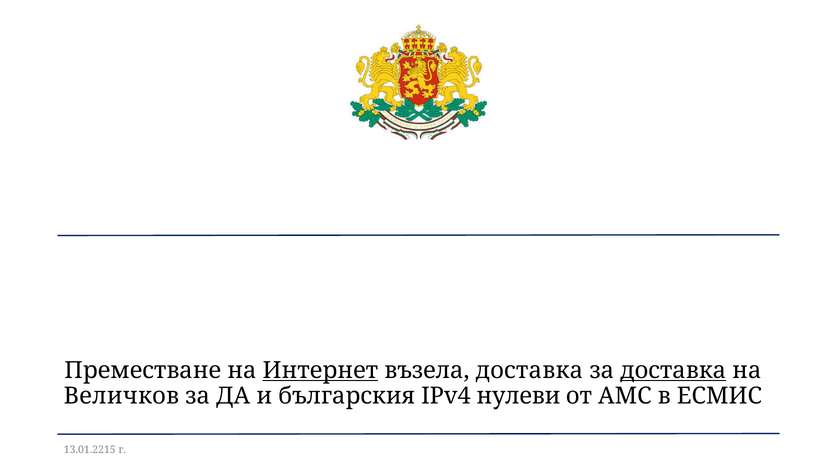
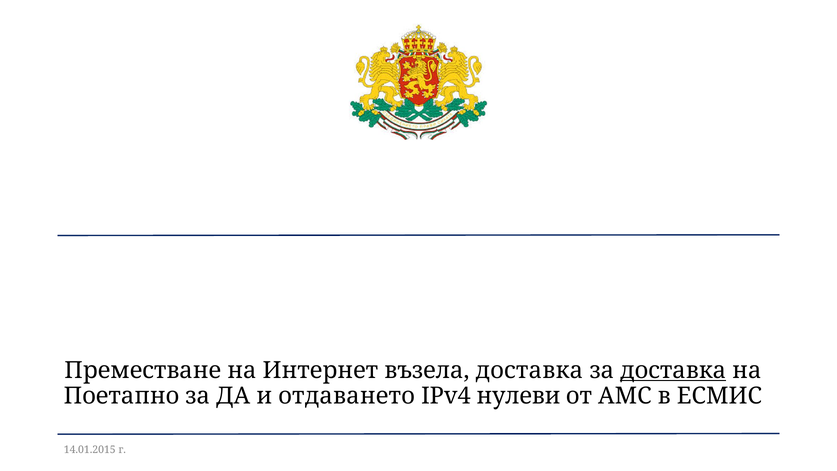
Интернет underline: present -> none (320, 370)
Величков: Величков -> Поетапно (122, 396)
българския: българския -> отдаването (347, 396)
13.01.2215: 13.01.2215 -> 14.01.2015 (90, 450)
